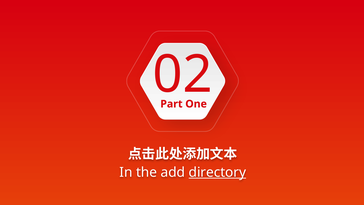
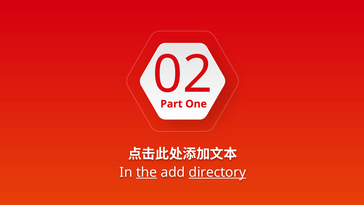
the underline: none -> present (147, 172)
